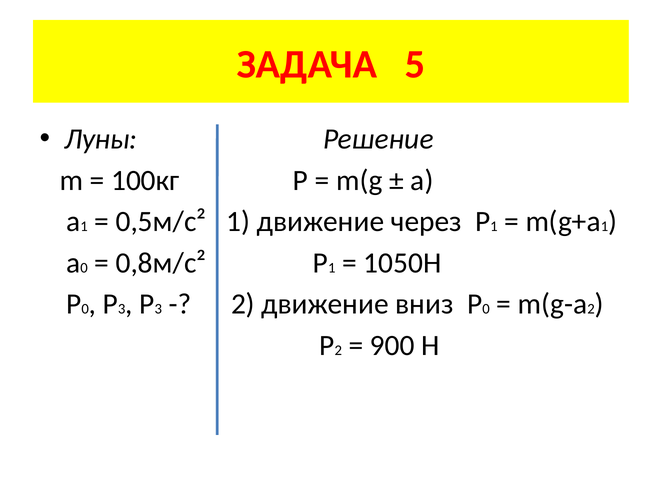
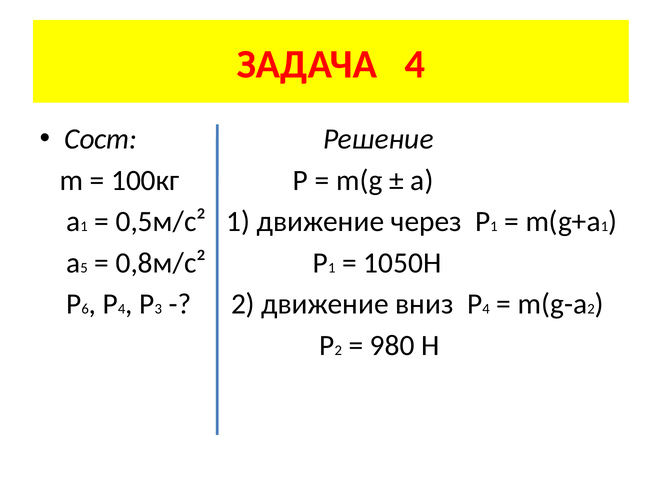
ЗАДАЧА 5: 5 -> 4 (415, 64)
Луны: Луны -> Сост (101, 139)
a 0: 0 -> 5 (84, 267)
0: 0 -> 6 (85, 309)
3: 3 -> 4 (122, 309)
вниз P 0: 0 -> 4 (486, 309)
900: 900 -> 980 (392, 345)
